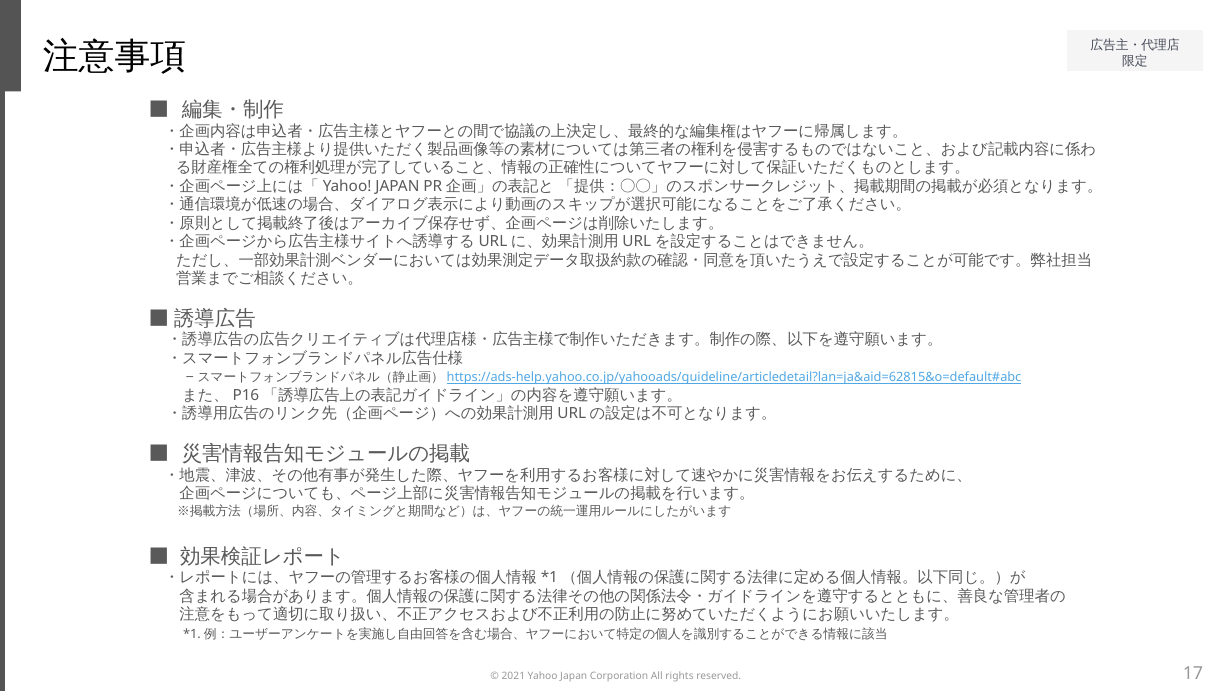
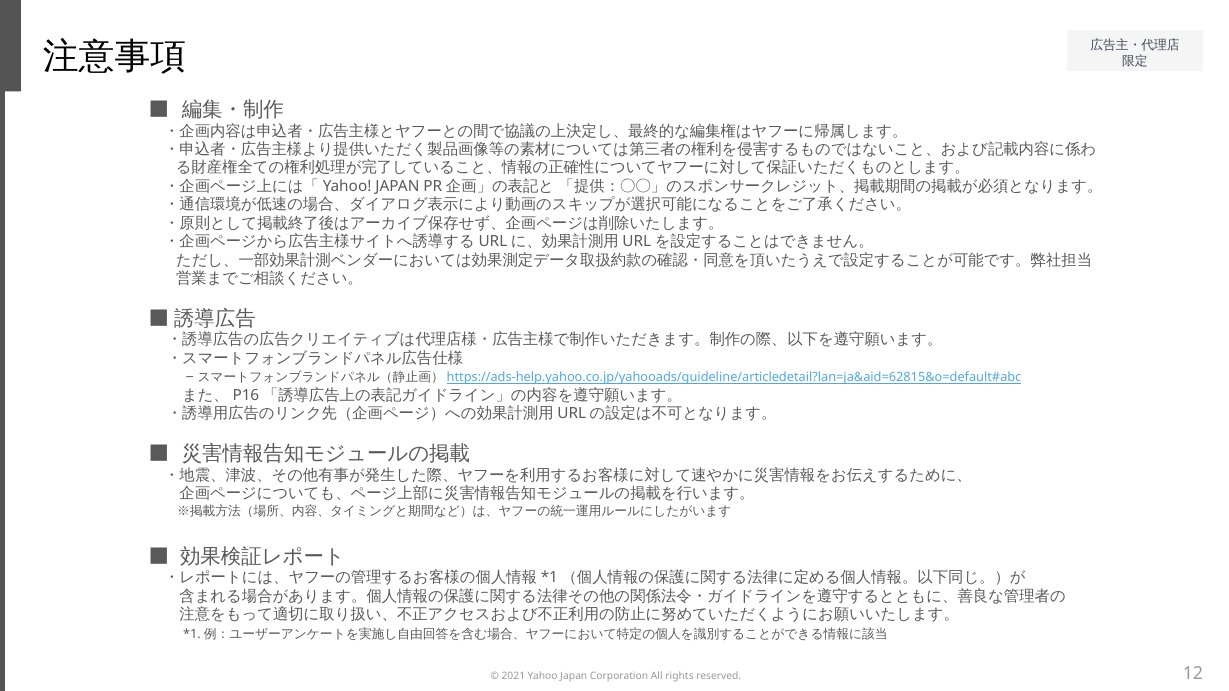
17: 17 -> 12 (1193, 674)
